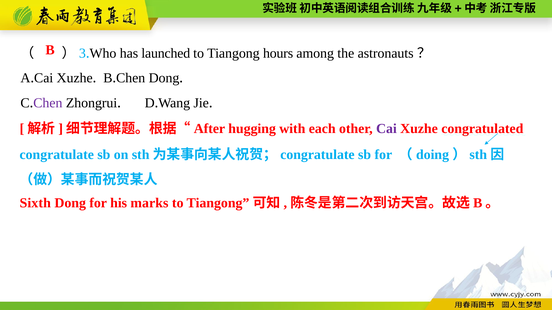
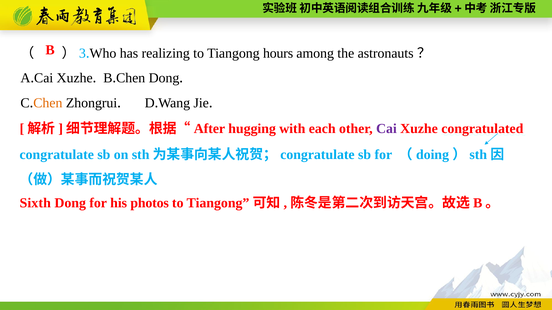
launched: launched -> realizing (166, 53)
Chen colour: purple -> orange (48, 103)
marks: marks -> photos (150, 203)
